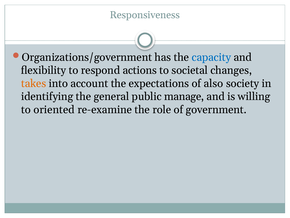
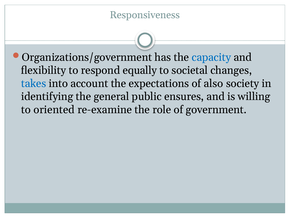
actions: actions -> equally (140, 70)
takes colour: orange -> blue (34, 83)
manage: manage -> ensures (184, 96)
